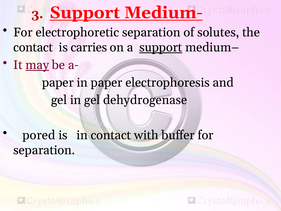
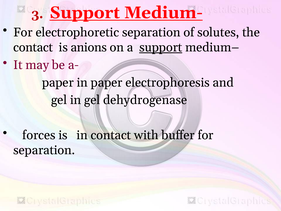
carries: carries -> anions (89, 47)
may underline: present -> none (37, 65)
pored: pored -> forces (39, 135)
